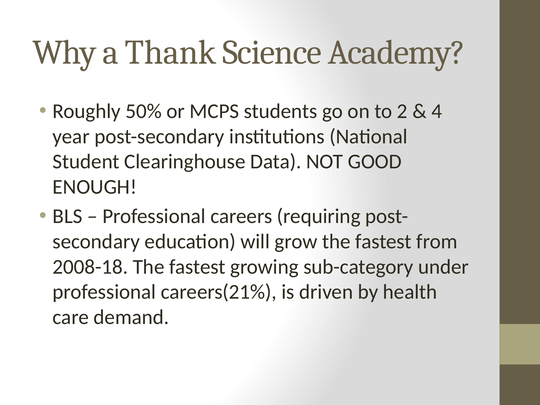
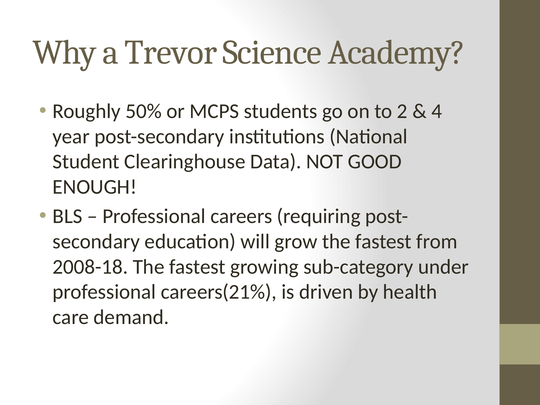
Thank: Thank -> Trevor (171, 52)
